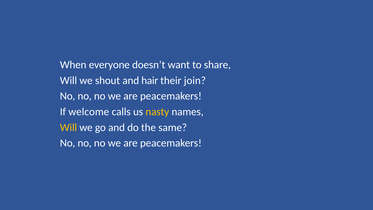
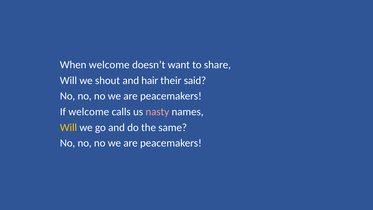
When everyone: everyone -> welcome (109, 65)
join: join -> said (195, 80)
nasty colour: yellow -> pink (157, 112)
